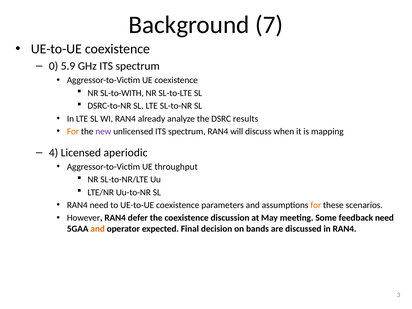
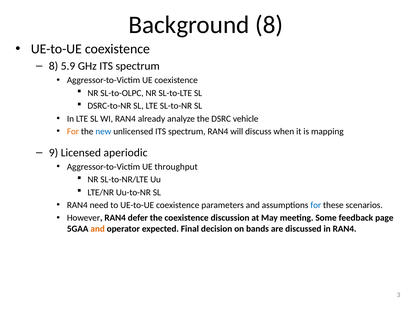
Background 7: 7 -> 8 (269, 25)
0: 0 -> 8 (54, 66)
SL-to-WITH: SL-to-WITH -> SL-to-OLPC (122, 93)
results: results -> vehicle (246, 119)
new colour: purple -> blue (103, 131)
4: 4 -> 9 (54, 153)
for colour: orange -> blue (316, 205)
feedback need: need -> page (384, 218)
